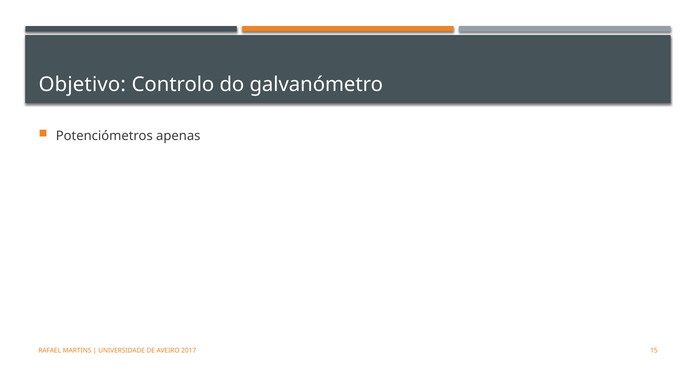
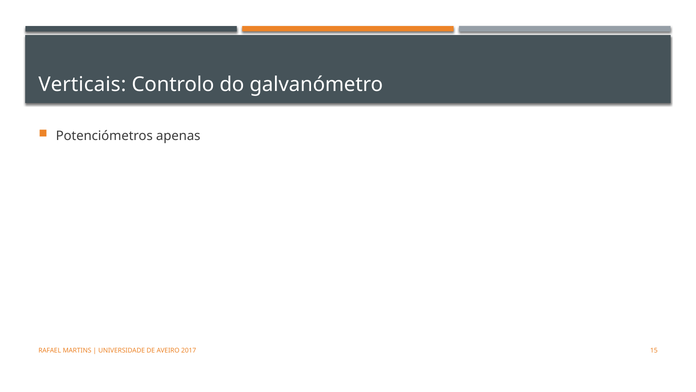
Objetivo: Objetivo -> Verticais (82, 85)
